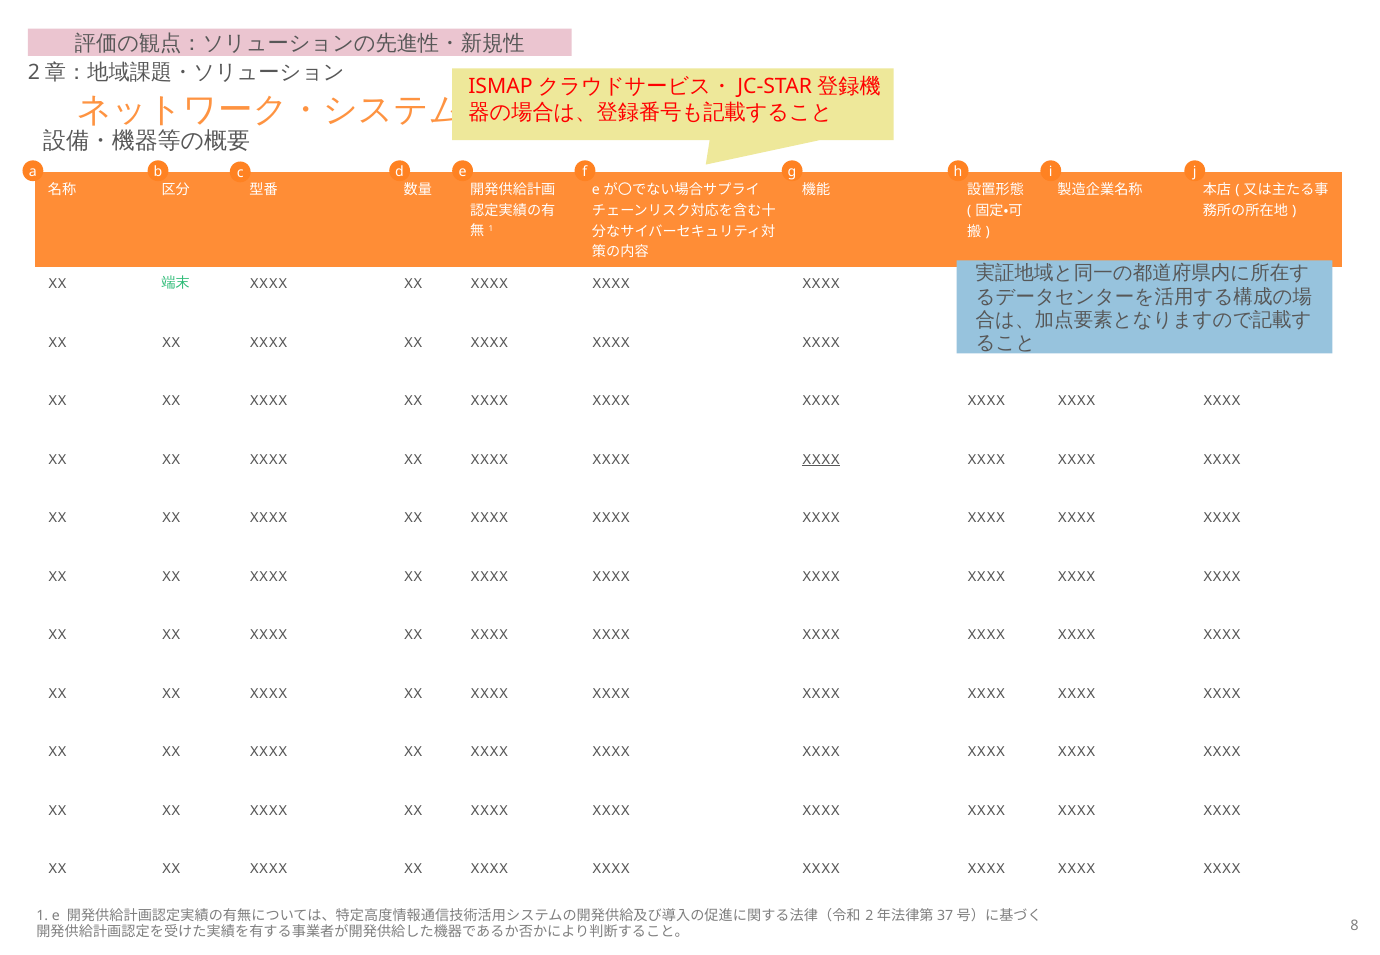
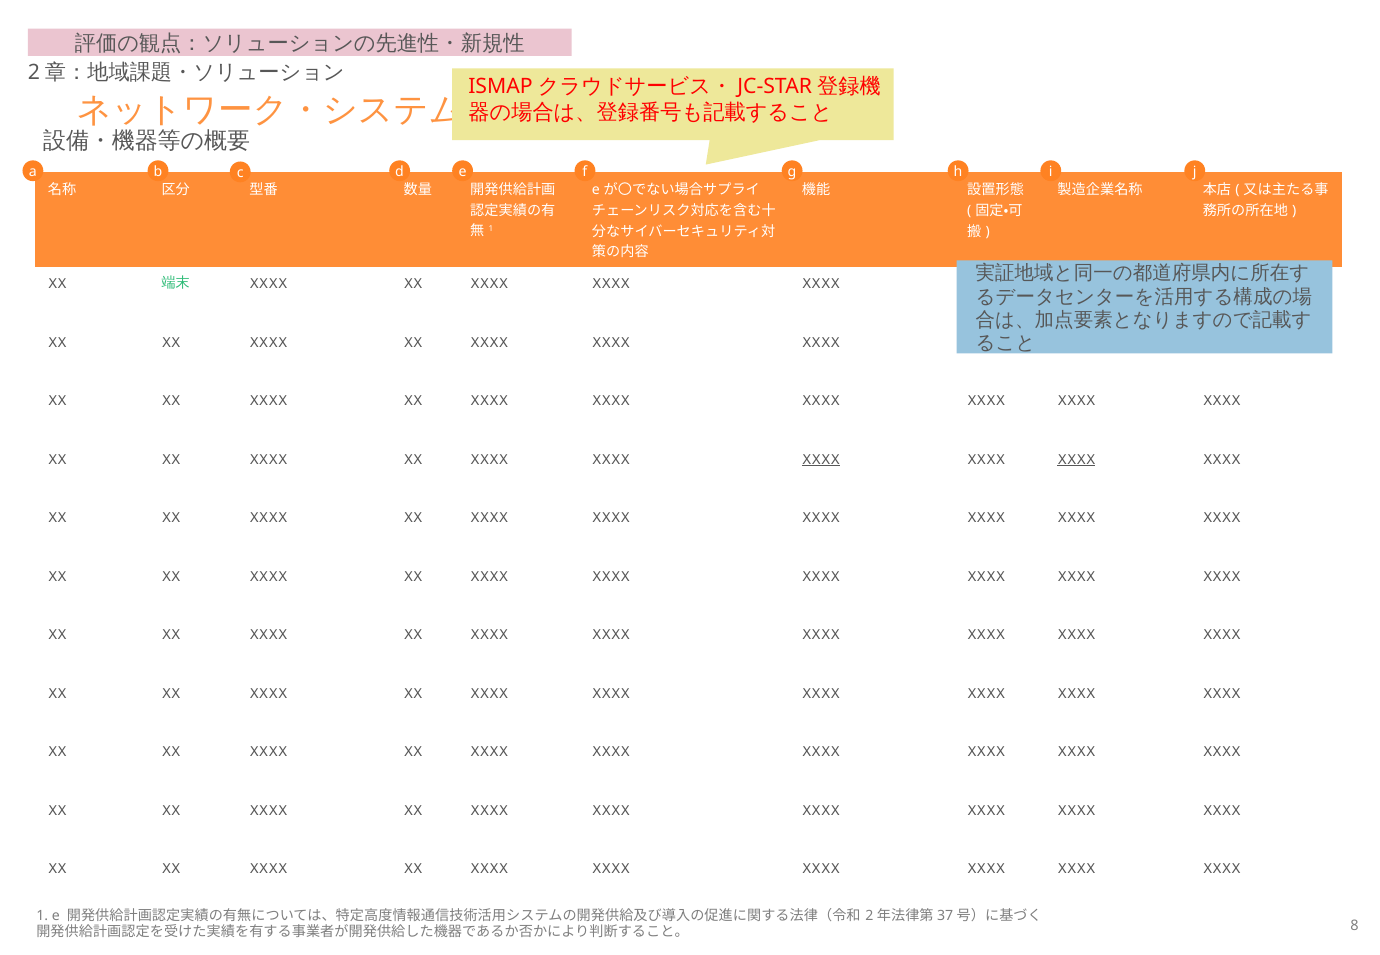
XXXX underline: none -> present (1076, 460)
